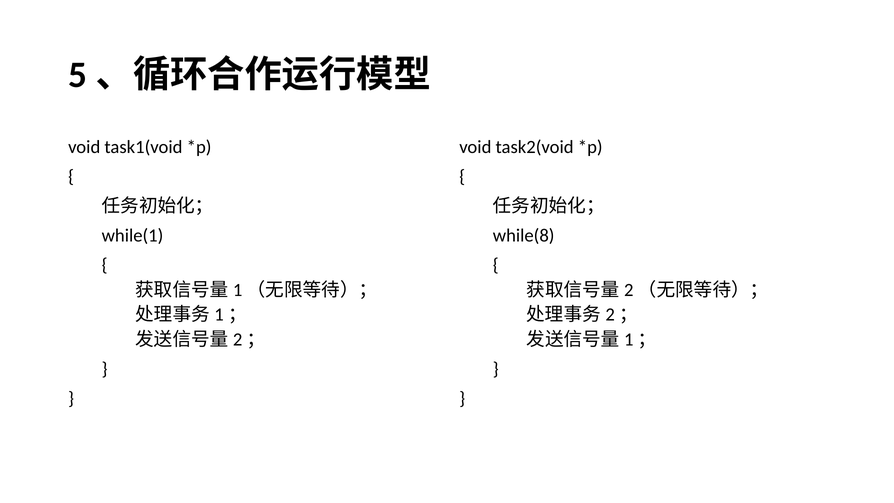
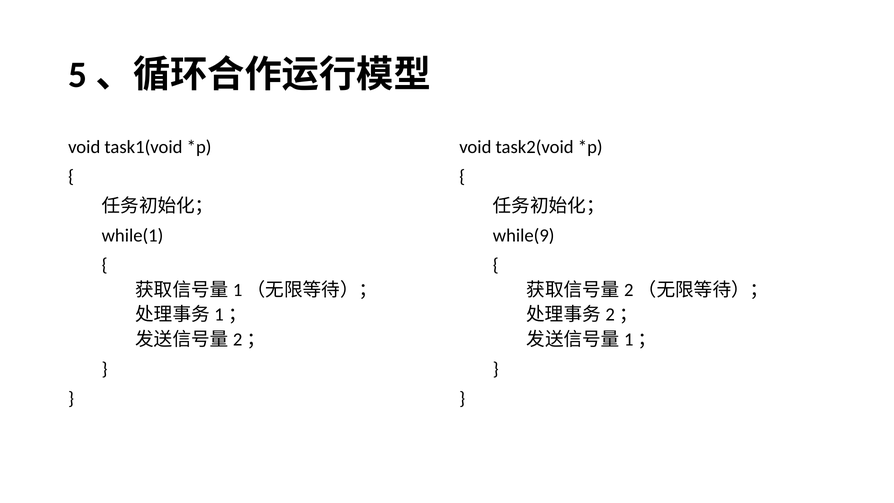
while(8: while(8 -> while(9 (524, 236)
